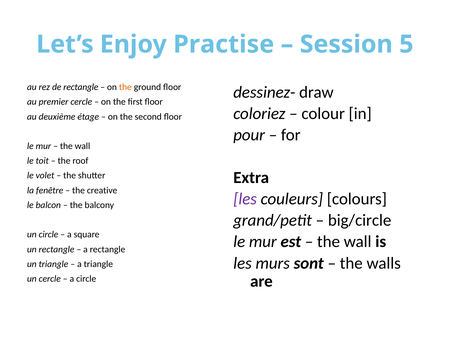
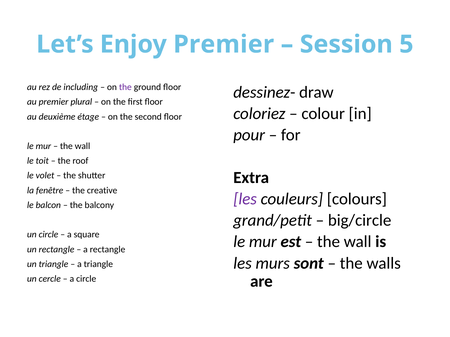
Enjoy Practise: Practise -> Premier (224, 44)
de rectangle: rectangle -> including (81, 87)
the colour: orange -> purple (125, 87)
premier cercle: cercle -> plural (81, 102)
